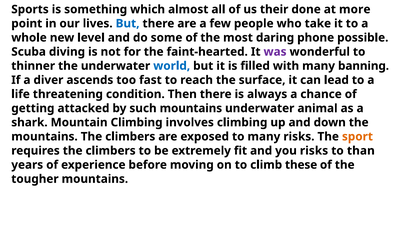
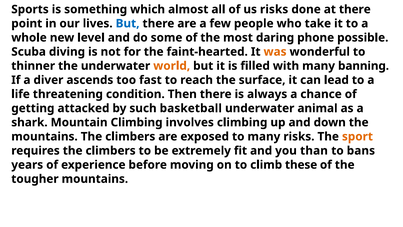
us their: their -> risks (274, 9)
at more: more -> there (355, 9)
was colour: purple -> orange (275, 52)
world colour: blue -> orange (172, 66)
such mountains: mountains -> basketball (191, 108)
you risks: risks -> than (314, 150)
than: than -> bans (361, 150)
